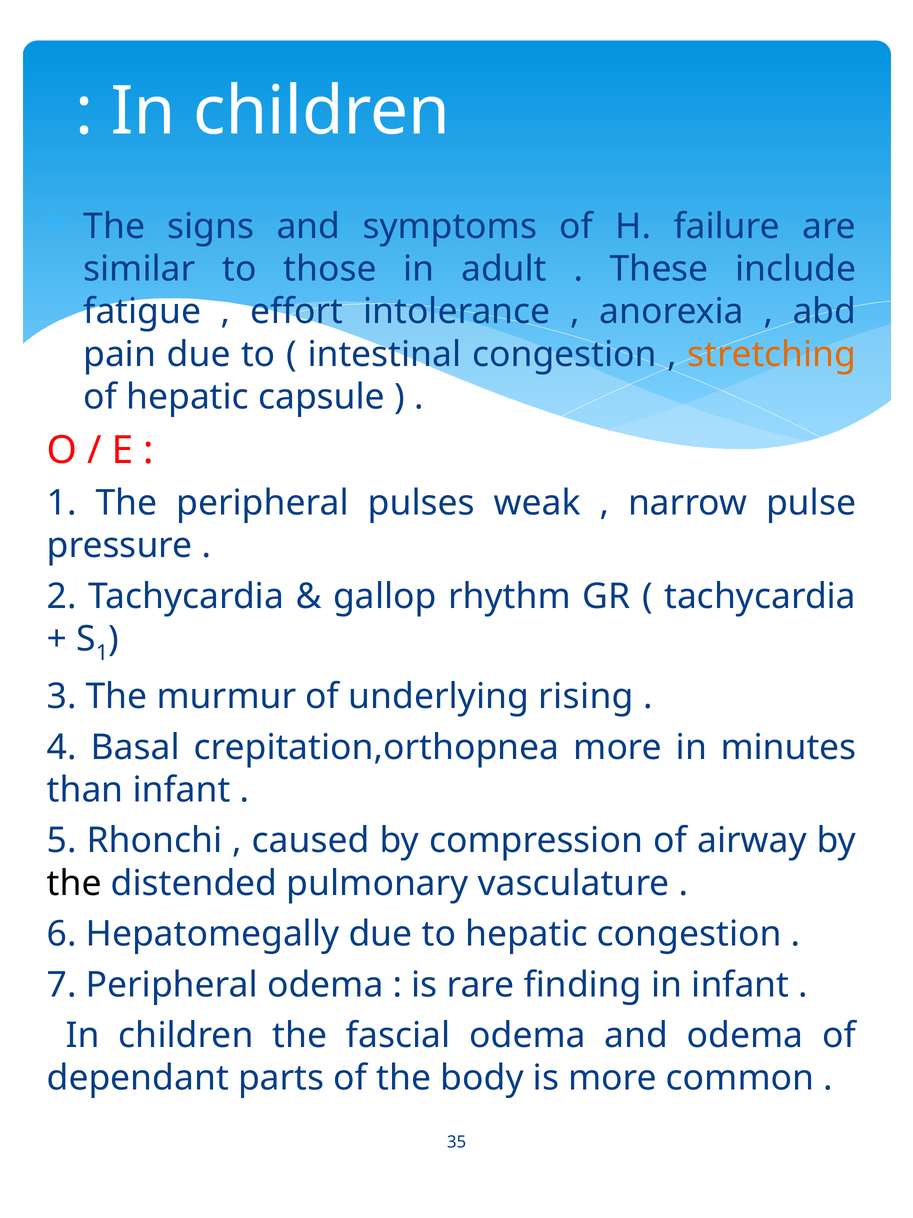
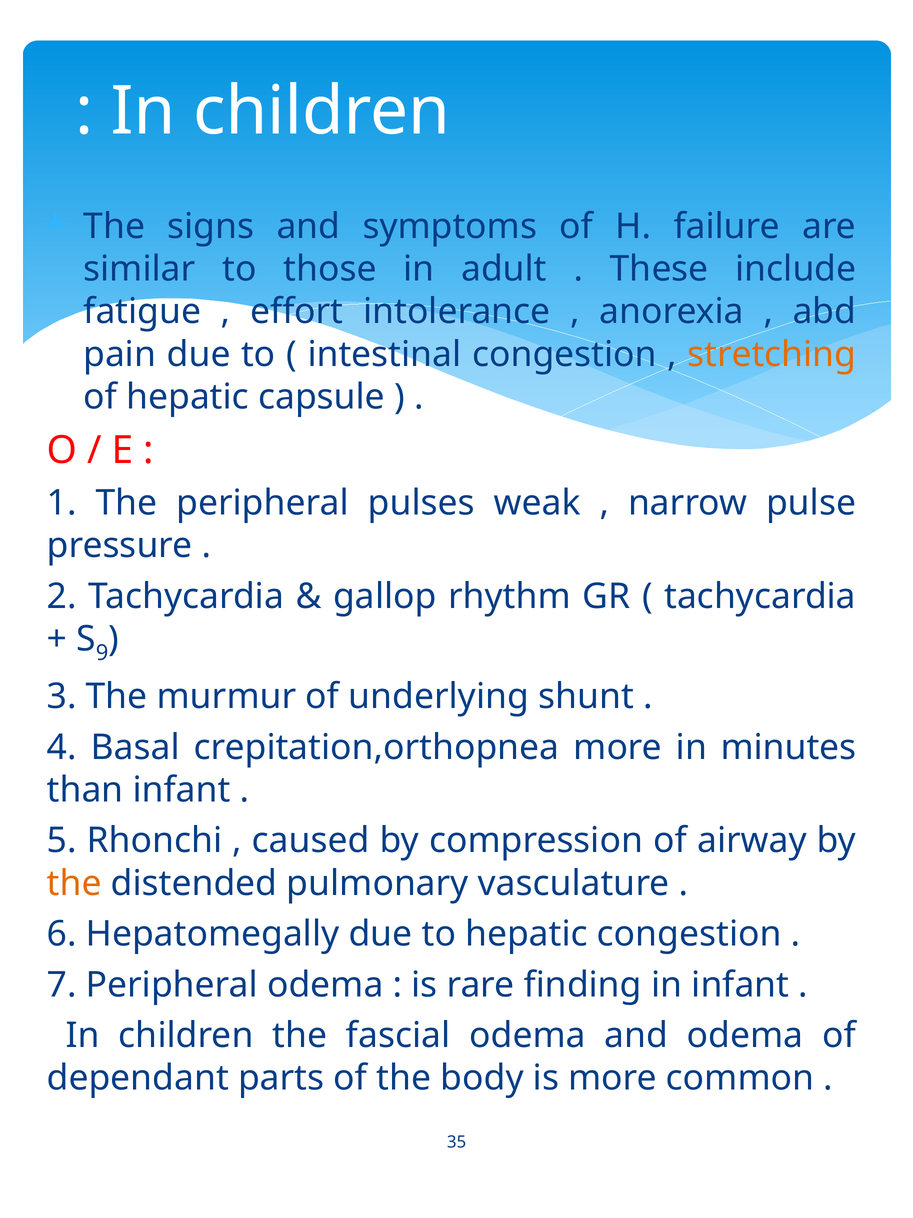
1: 1 -> 9 (102, 653)
rising: rising -> shunt (586, 696)
the colour: black -> orange (74, 883)
